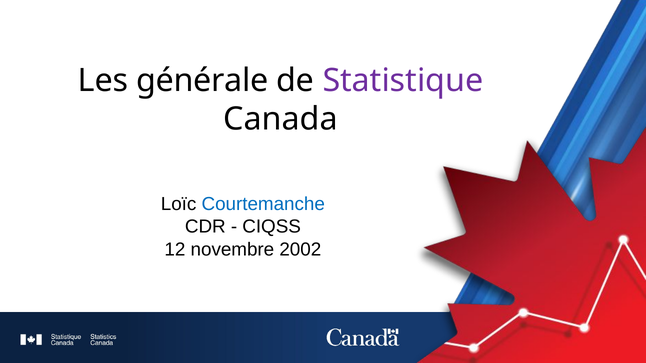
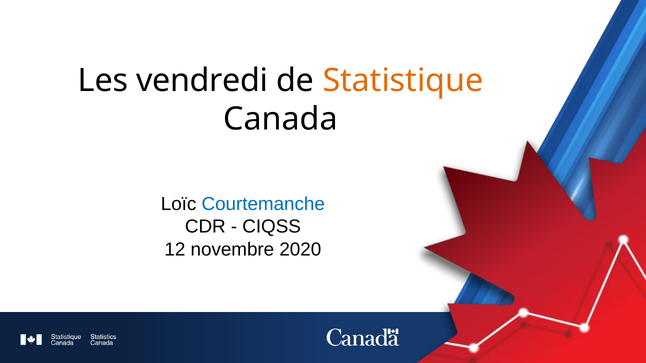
générale: générale -> vendredi (202, 81)
Statistique colour: purple -> orange (403, 81)
2002: 2002 -> 2020 (300, 250)
